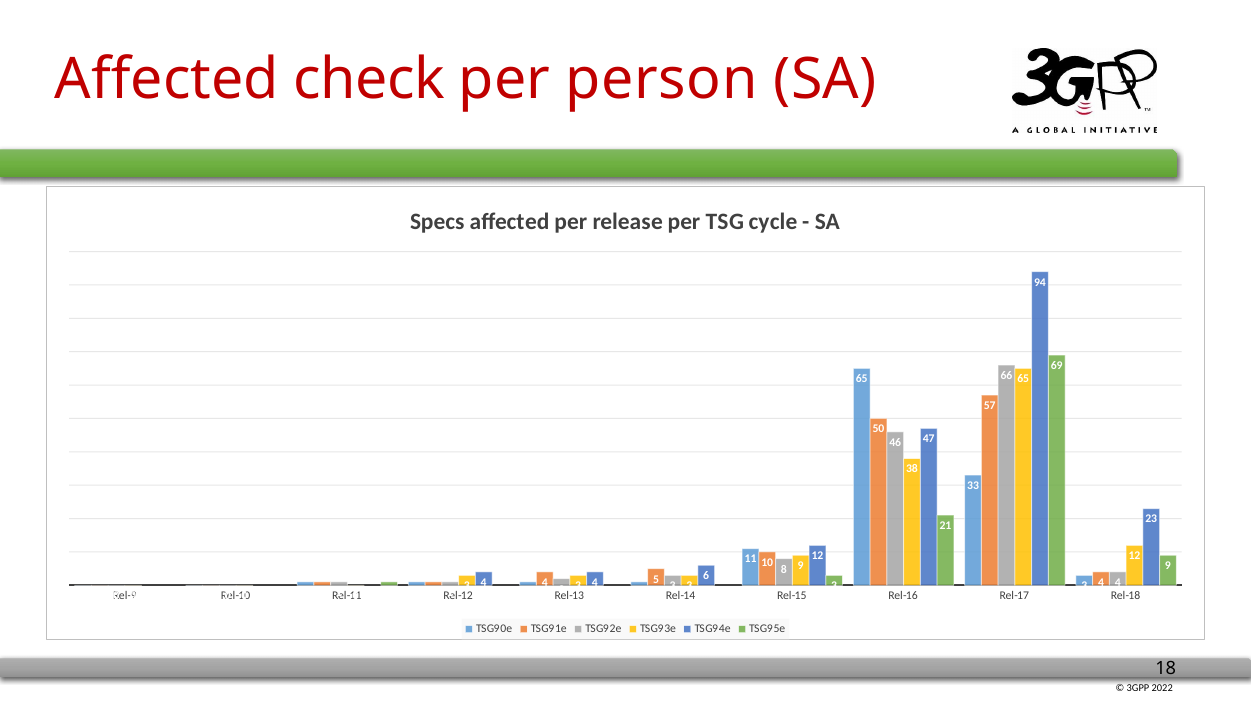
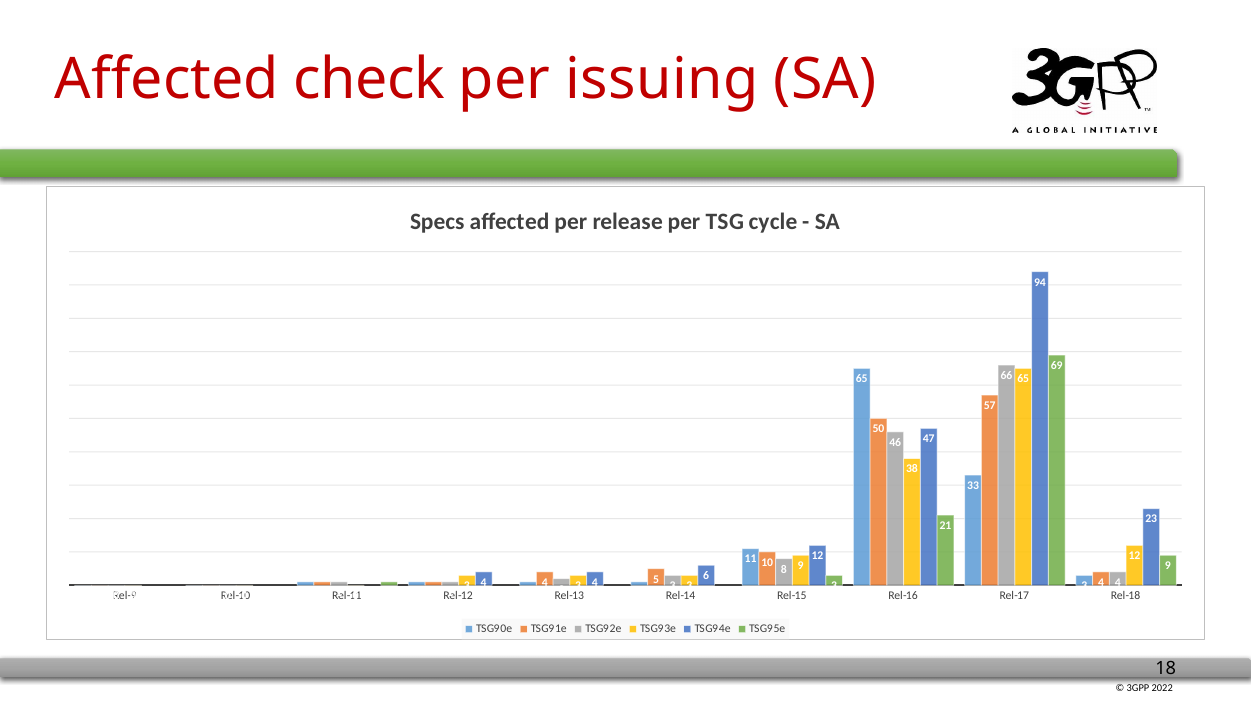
person: person -> issuing (662, 79)
